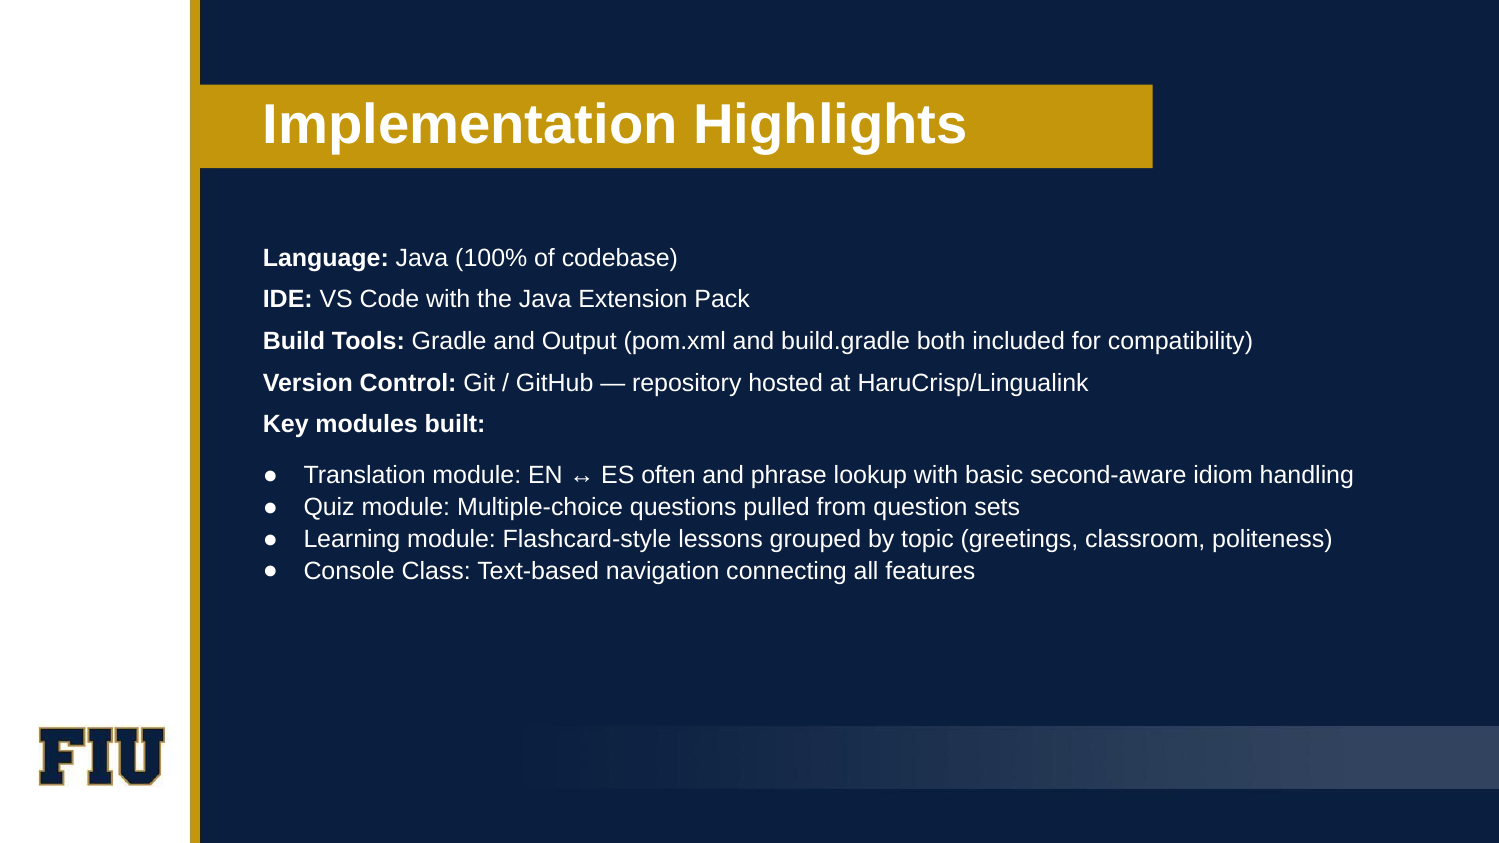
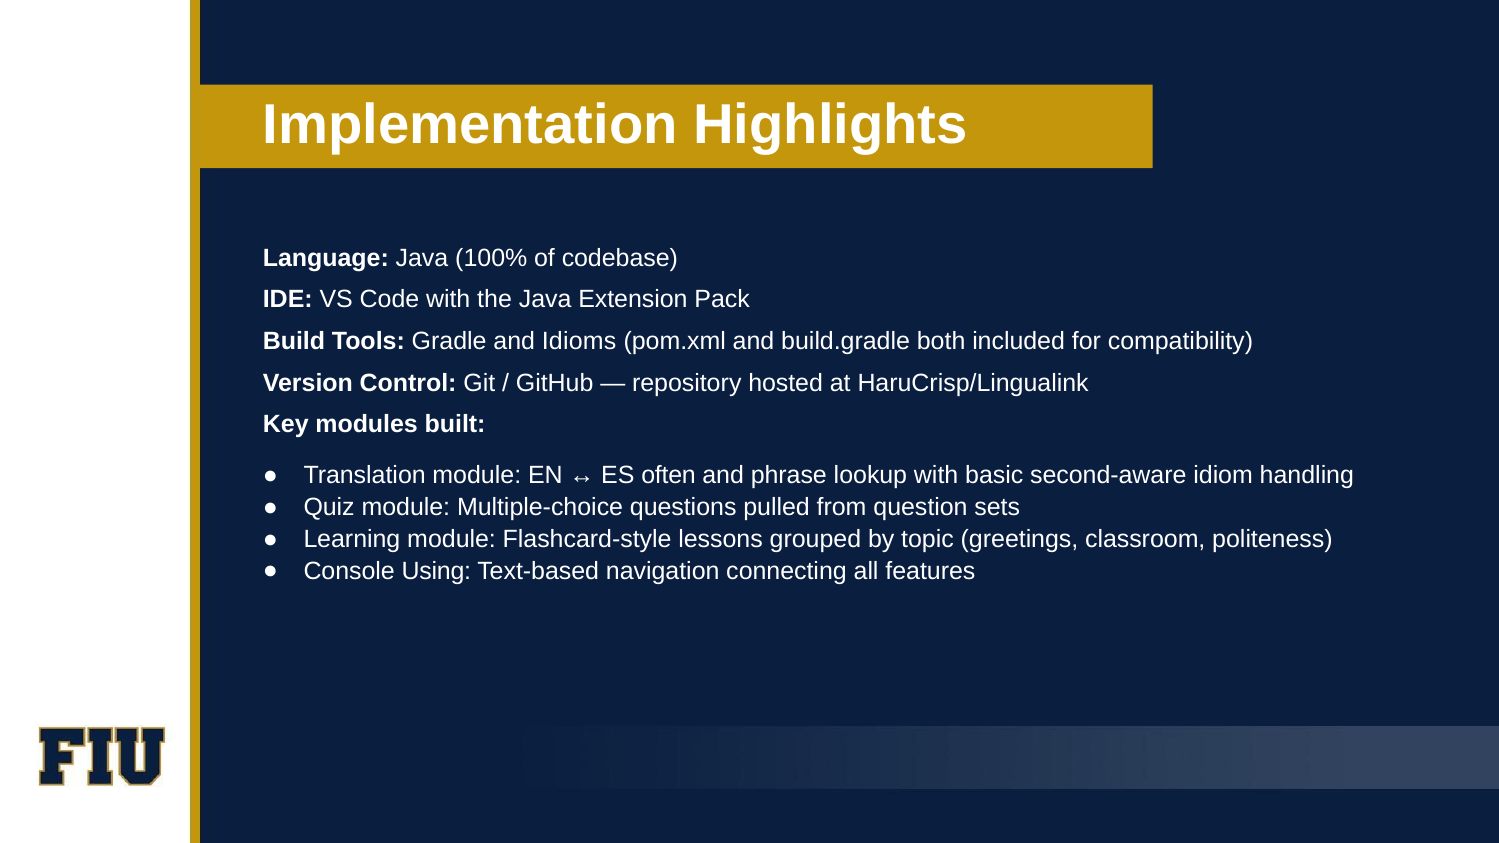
Output: Output -> Idioms (579, 341)
Class: Class -> Using (436, 571)
